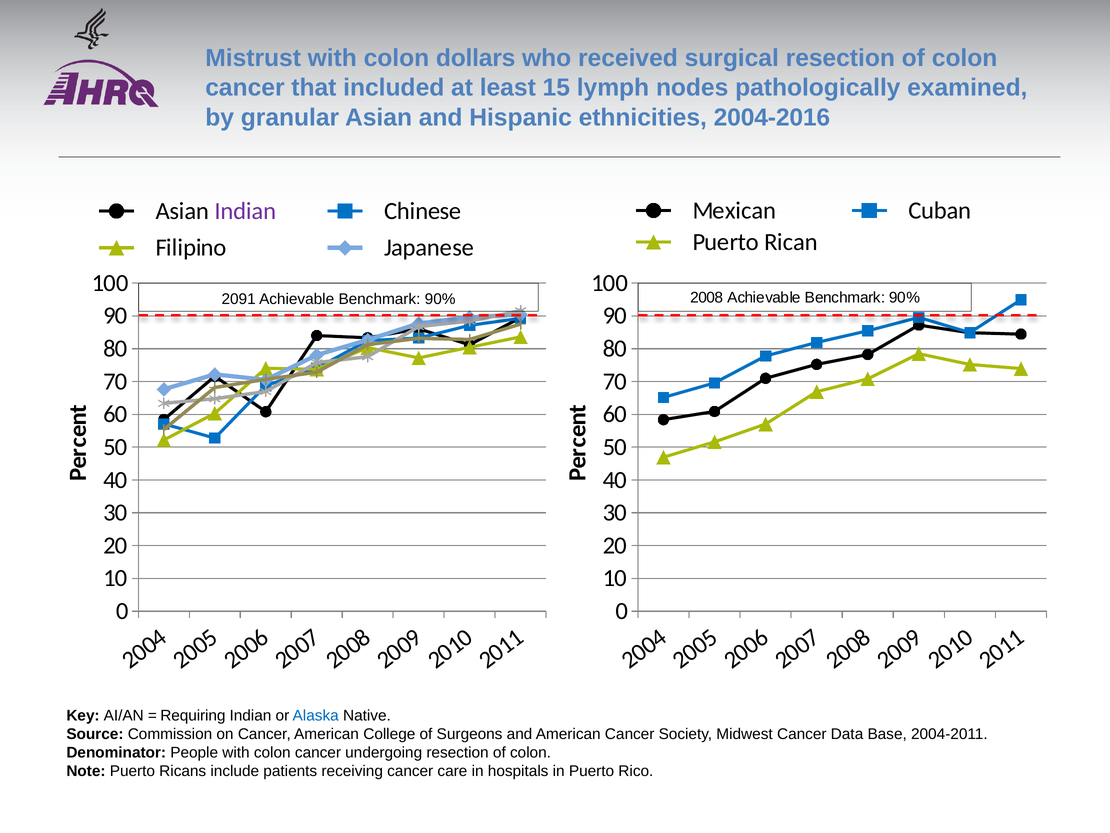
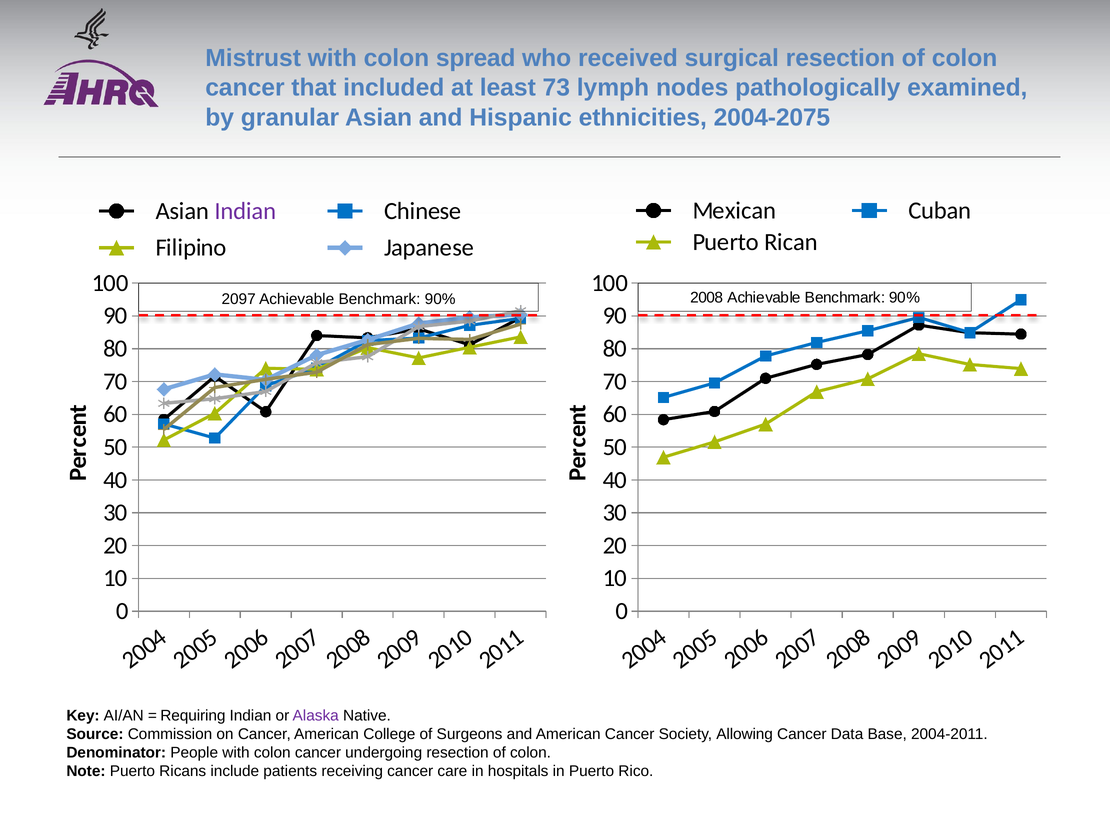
dollars: dollars -> spread (476, 58)
15: 15 -> 73 (556, 88)
2004-2016: 2004-2016 -> 2004-2075 (772, 117)
2091: 2091 -> 2097 (239, 299)
Alaska colour: blue -> purple (316, 715)
Midwest: Midwest -> Allowing (745, 734)
